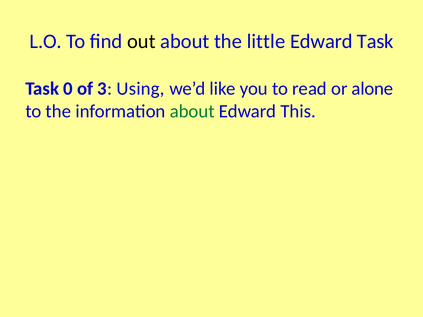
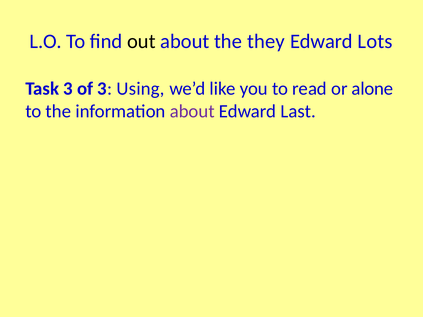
little: little -> they (266, 41)
Edward Task: Task -> Lots (375, 41)
Task 0: 0 -> 3 (68, 89)
about colour: green -> purple (192, 111)
This: This -> Last (298, 111)
